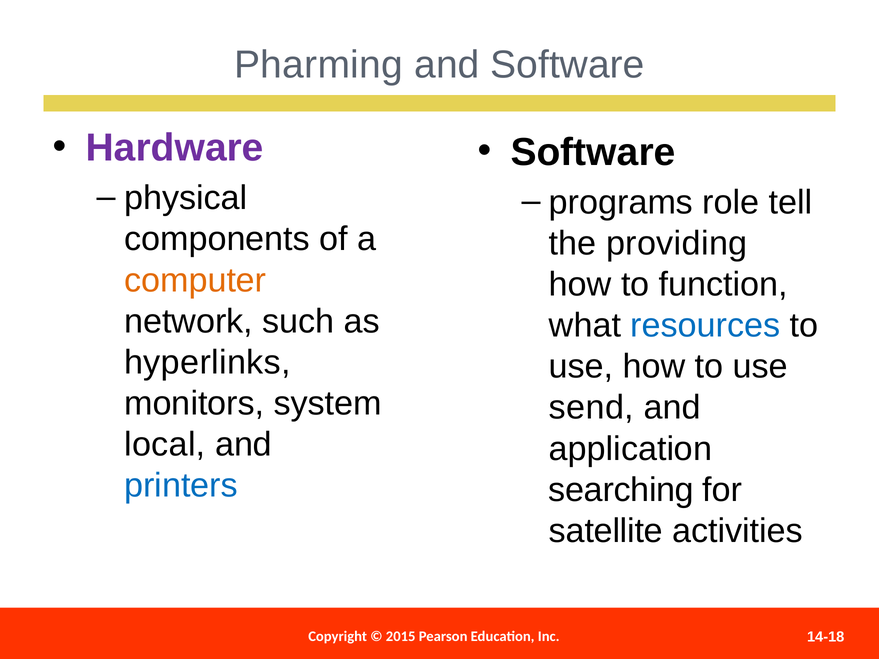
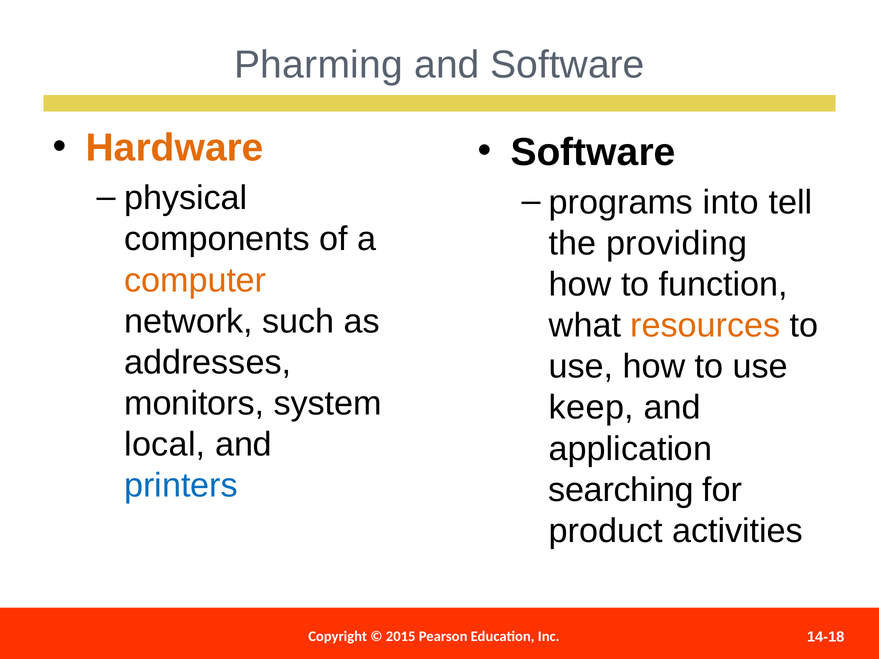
Hardware colour: purple -> orange (175, 148)
role: role -> into (731, 203)
resources colour: blue -> orange (705, 326)
hyperlinks: hyperlinks -> addresses (208, 362)
send: send -> keep (591, 408)
satellite: satellite -> product (606, 531)
